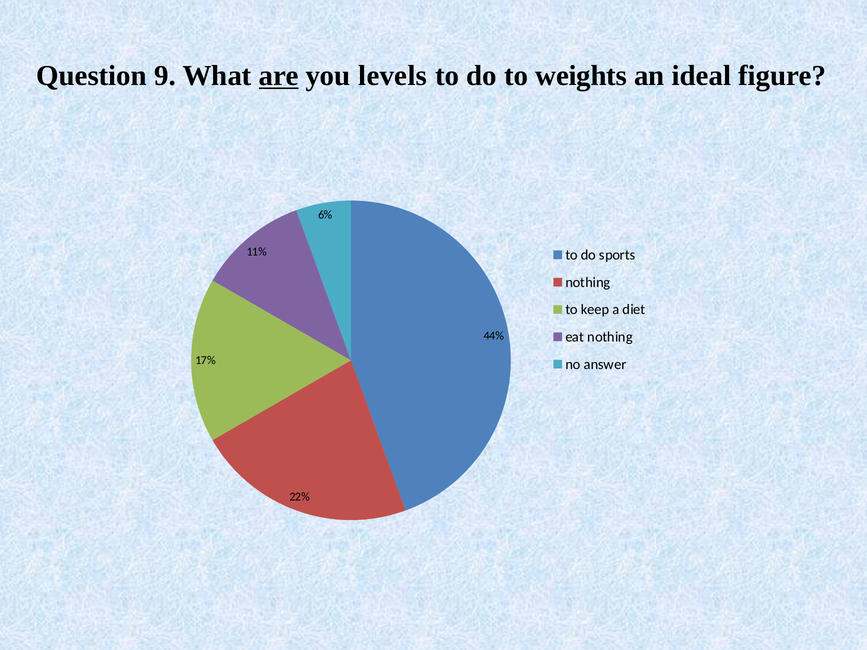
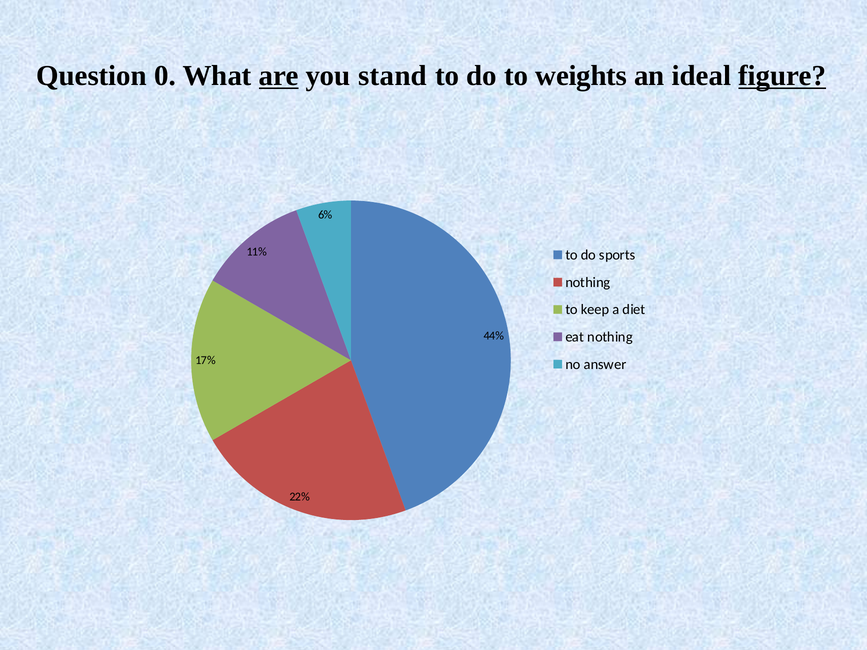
9: 9 -> 0 (165, 76)
levels: levels -> stand (393, 76)
figure underline: none -> present (782, 76)
